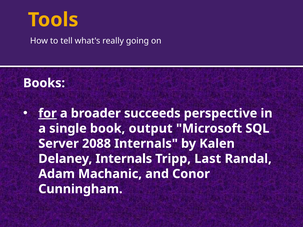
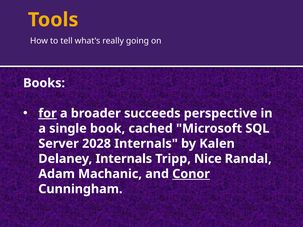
output: output -> cached (151, 129)
2088: 2088 -> 2028 (96, 144)
Last: Last -> Nice (208, 159)
Conor underline: none -> present (191, 174)
